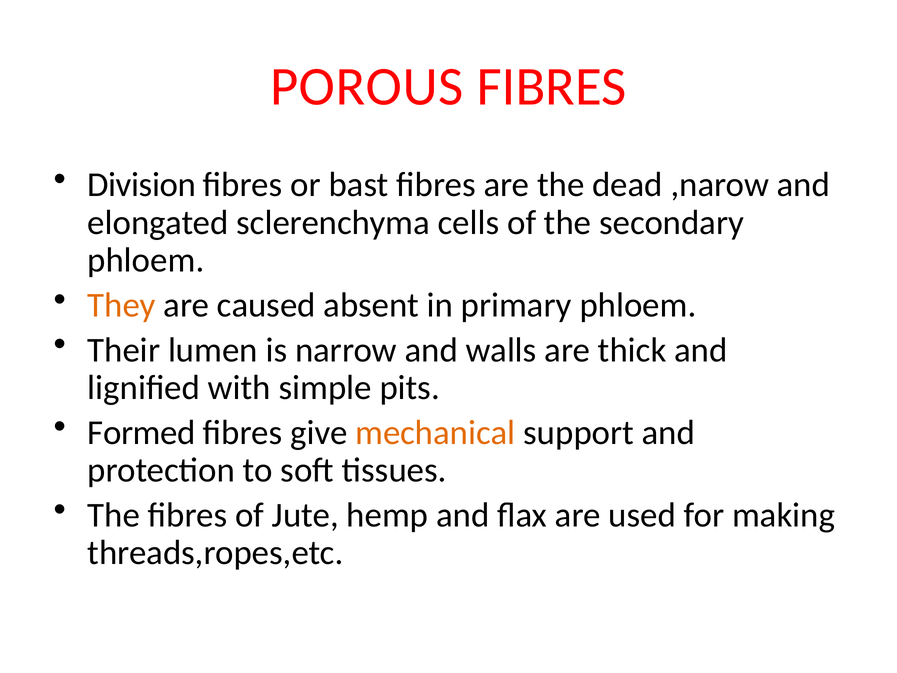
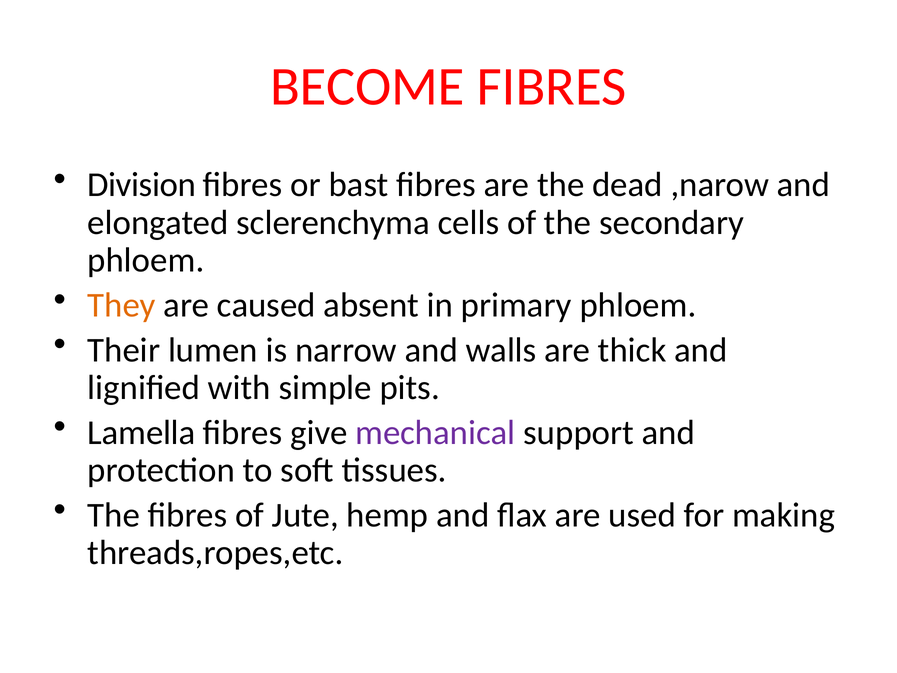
POROUS: POROUS -> BECOME (367, 87)
Formed: Formed -> Lamella (141, 432)
mechanical colour: orange -> purple (435, 432)
